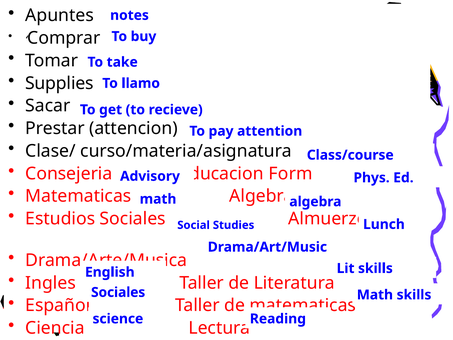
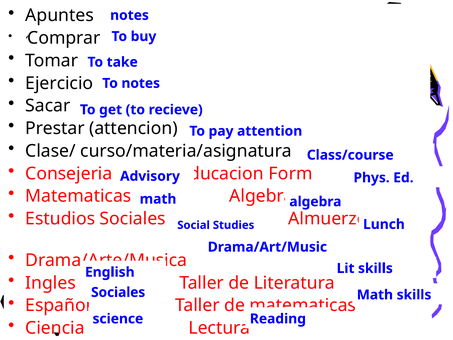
Supplies: Supplies -> Ejercicio (59, 83)
To llamo: llamo -> notes (141, 83)
